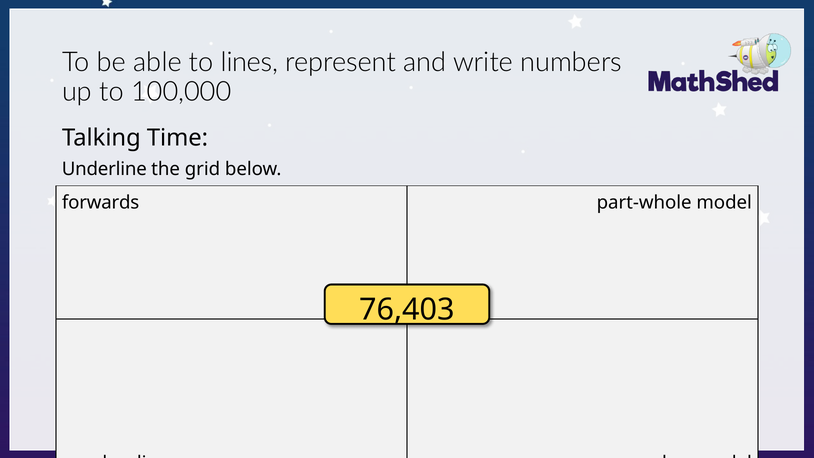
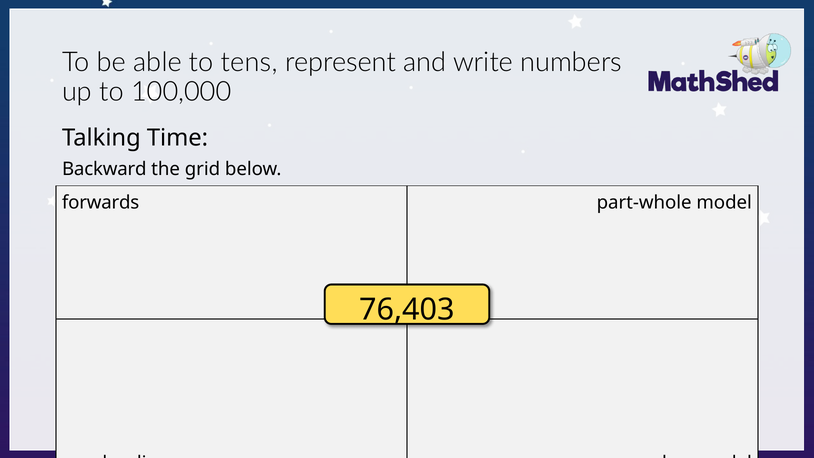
lines: lines -> tens (249, 63)
Underline: Underline -> Backward (104, 169)
